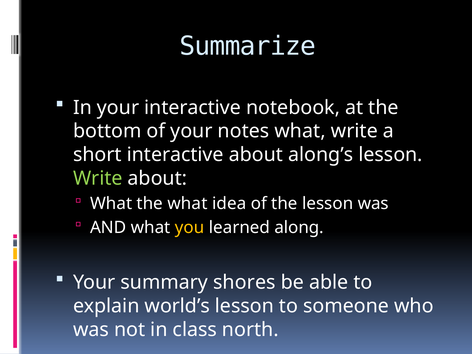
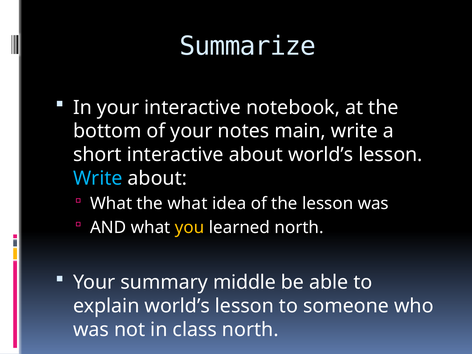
notes what: what -> main (300, 131)
about along’s: along’s -> world’s (321, 155)
Write colour: light green -> light blue (98, 178)
learned along: along -> north (299, 227)
shores: shores -> middle (244, 282)
